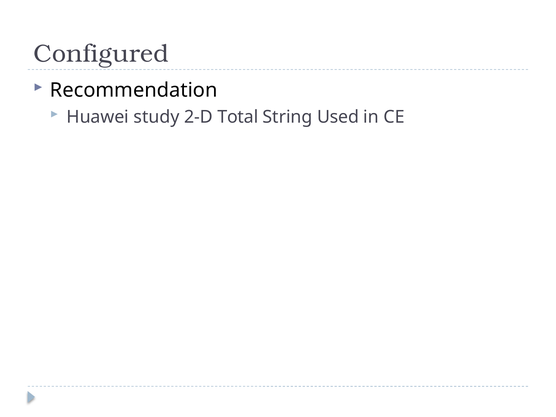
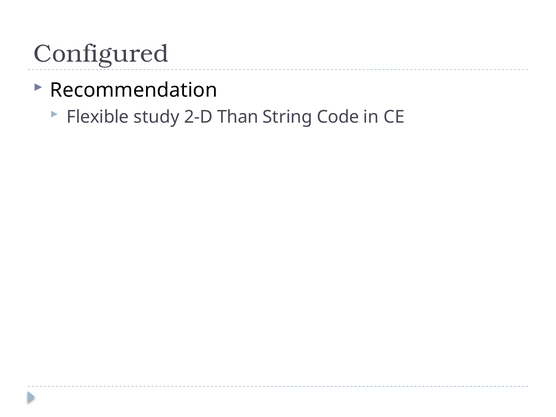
Huawei: Huawei -> Flexible (98, 117)
Total: Total -> Than (238, 117)
Used: Used -> Code (338, 117)
